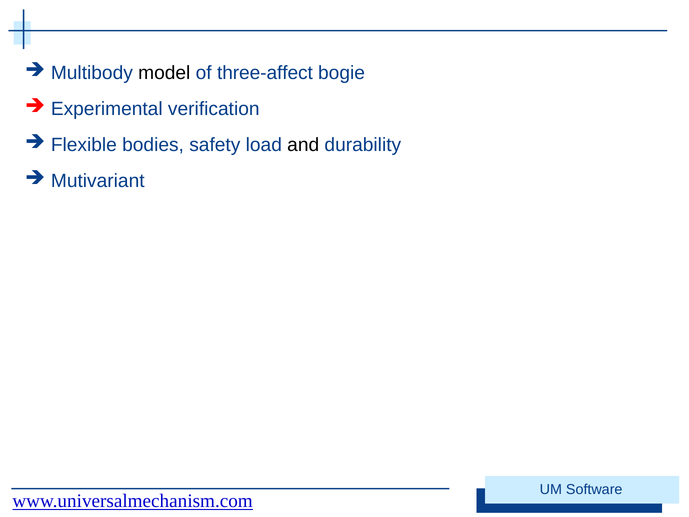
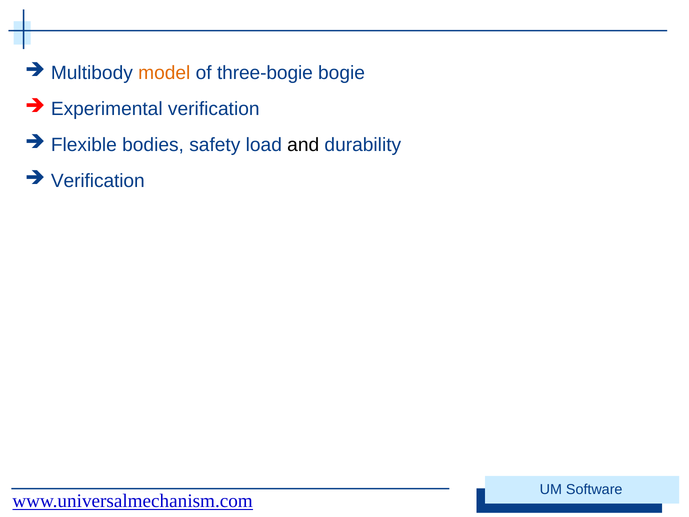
model colour: black -> orange (164, 73)
three-affect: three-affect -> three-bogie (265, 73)
Mutivariant: Mutivariant -> Verification (98, 181)
